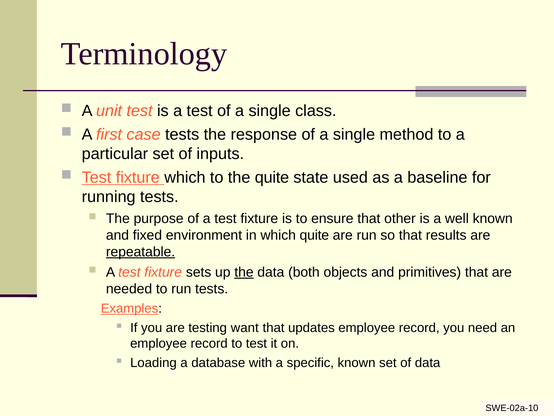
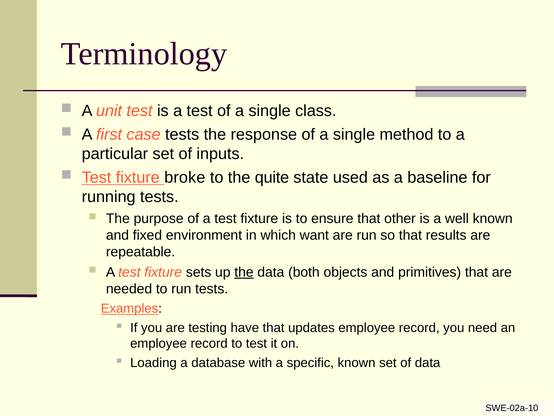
fixture which: which -> broke (185, 177)
which quite: quite -> want (314, 235)
repeatable underline: present -> none (141, 252)
want: want -> have (245, 327)
